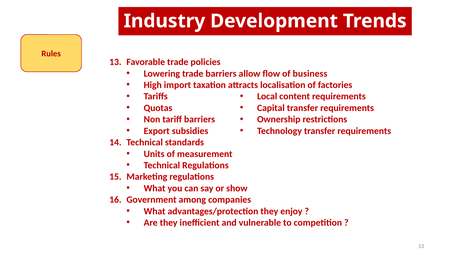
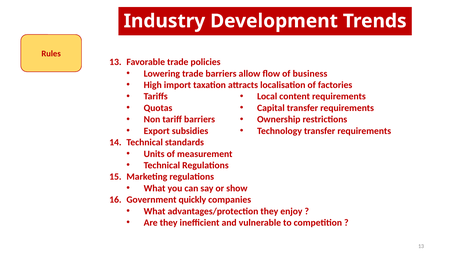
among: among -> quickly (192, 200)
